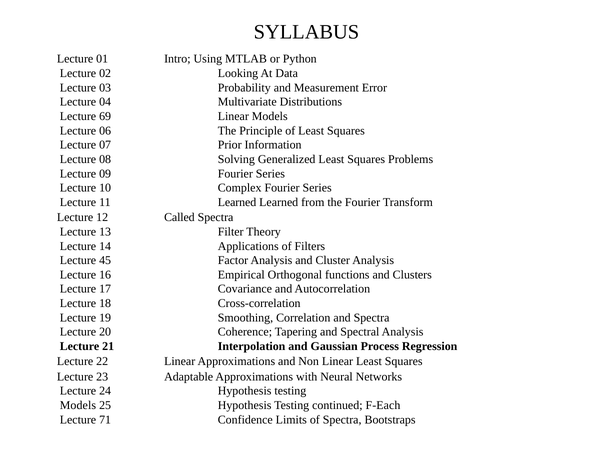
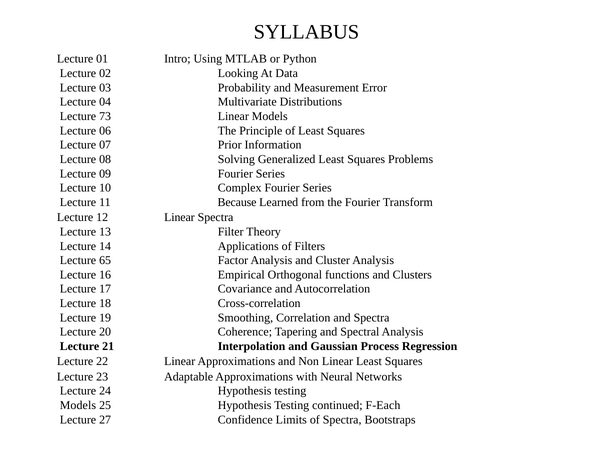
69: 69 -> 73 (105, 116)
11 Learned: Learned -> Because (237, 202)
12 Called: Called -> Linear (179, 217)
45: 45 -> 65 (105, 260)
71: 71 -> 27 (105, 419)
